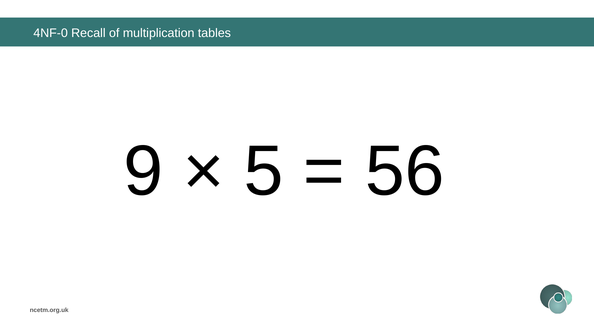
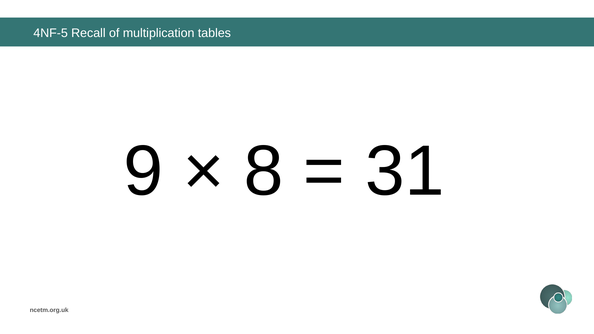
4NF-0: 4NF-0 -> 4NF-5 (51, 33)
5: 5 -> 8 (264, 171)
56: 56 -> 31 (405, 171)
